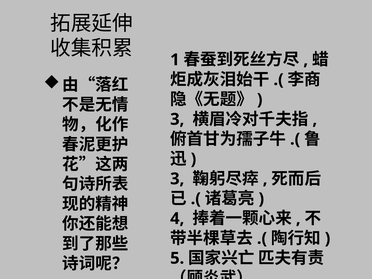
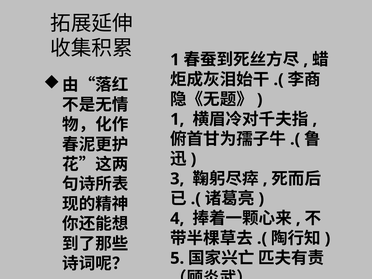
3: 3 -> 1 (177, 119)
